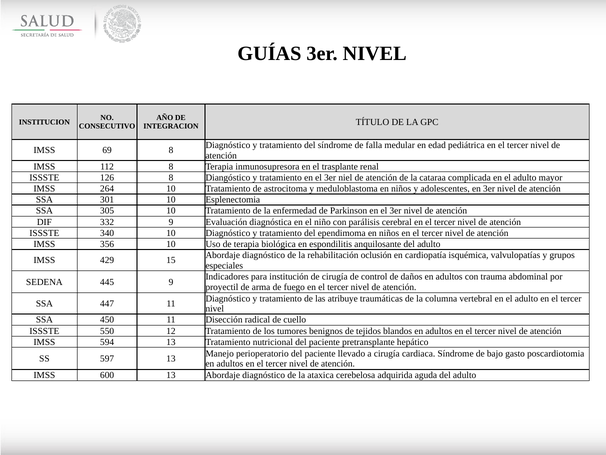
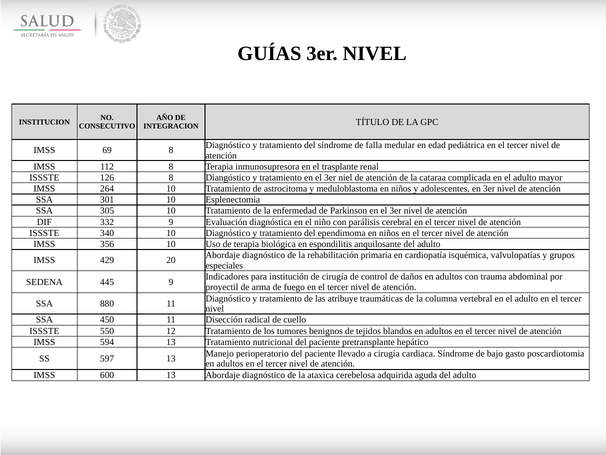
oclusión: oclusión -> primaria (376, 255)
15: 15 -> 20 (171, 260)
447: 447 -> 880 (107, 303)
